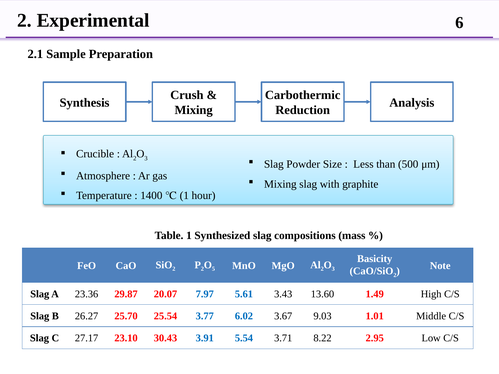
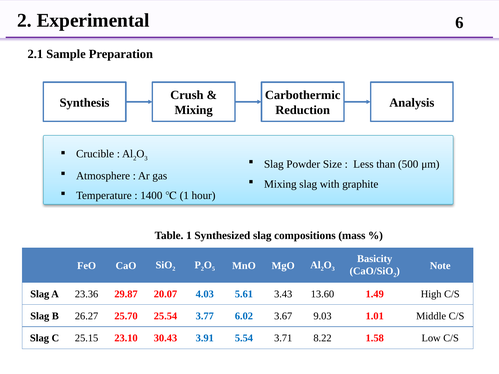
7.97: 7.97 -> 4.03 (205, 294)
27.17: 27.17 -> 25.15 (87, 338)
2.95: 2.95 -> 1.58 (375, 338)
